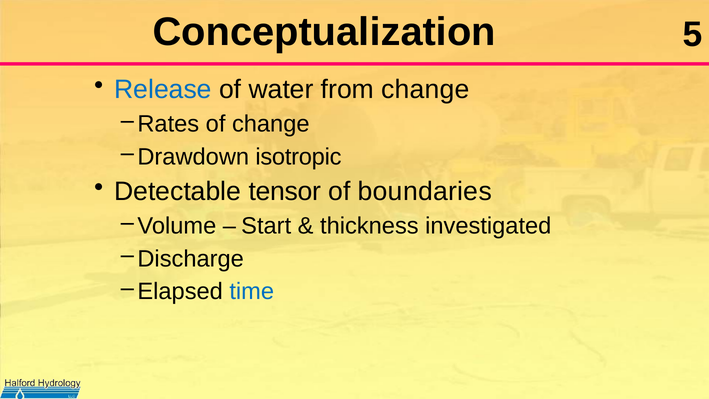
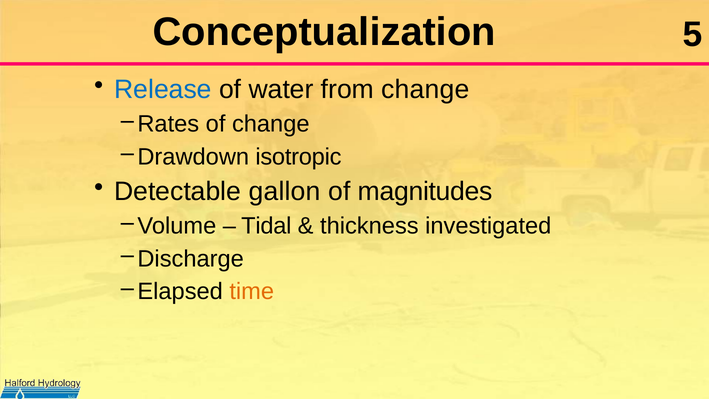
tensor: tensor -> gallon (285, 192)
boundaries: boundaries -> magnitudes (425, 192)
Start: Start -> Tidal (266, 226)
time colour: blue -> orange (252, 292)
